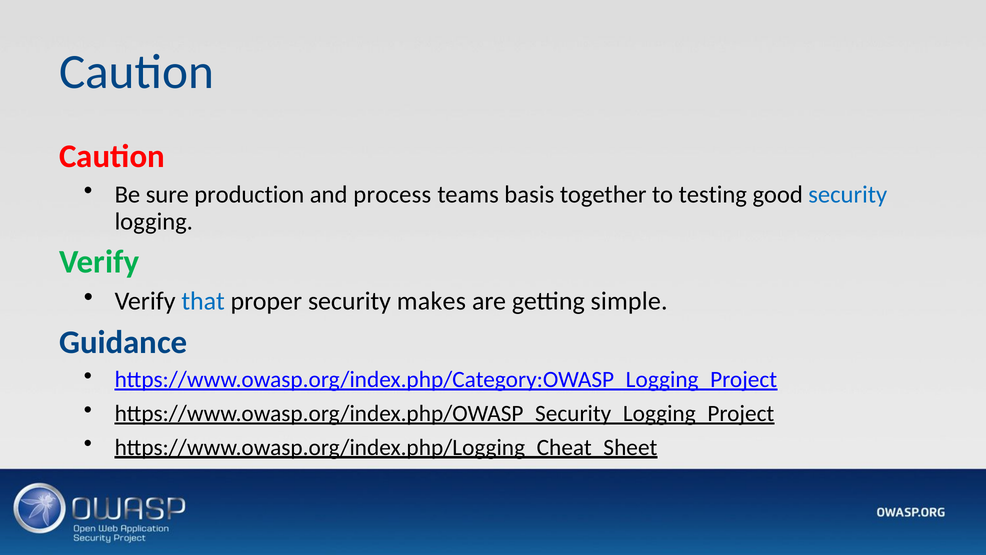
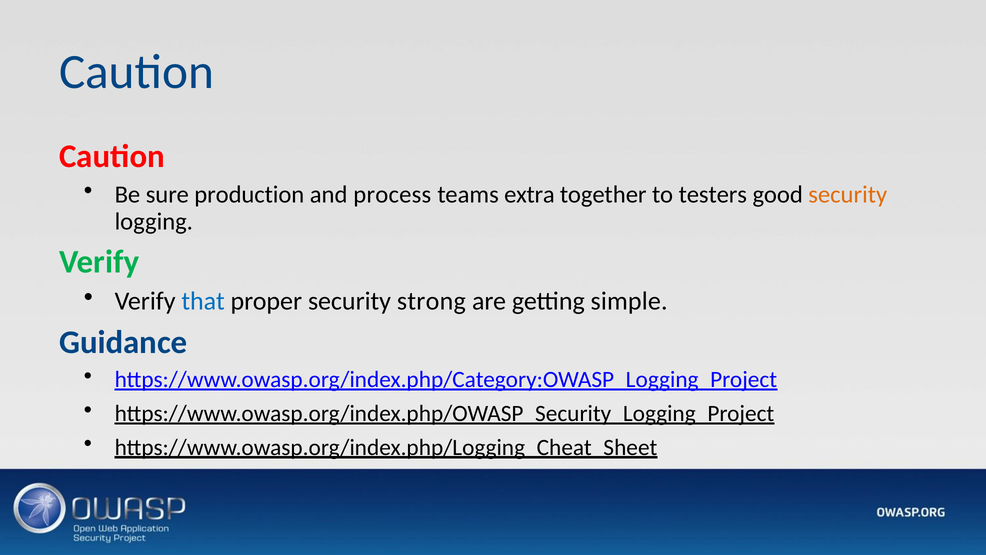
basis: basis -> extra (529, 195)
testing: testing -> testers (713, 195)
security colour: blue -> orange (848, 195)
makes: makes -> strong (431, 301)
